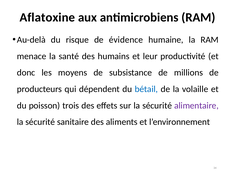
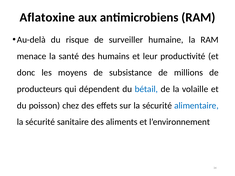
évidence: évidence -> surveiller (126, 40)
trois: trois -> chez (71, 106)
alimentaire colour: purple -> blue (196, 106)
